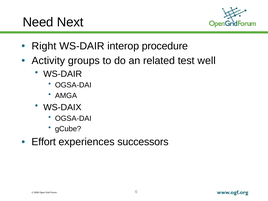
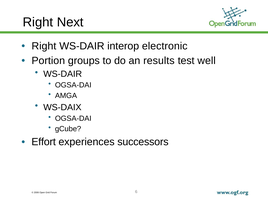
Need: Need -> Right (38, 22)
procedure: procedure -> electronic (165, 46)
Activity: Activity -> Portion (48, 61)
related: related -> results (159, 61)
